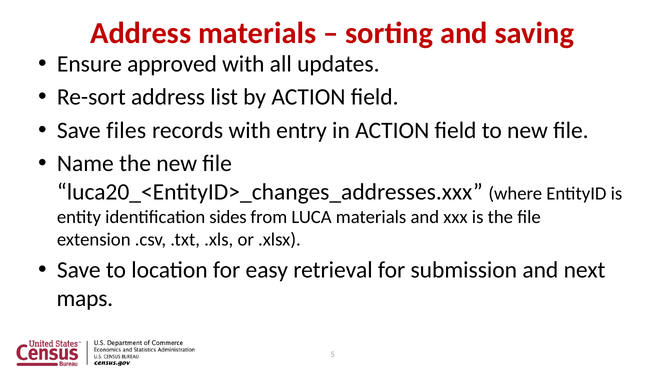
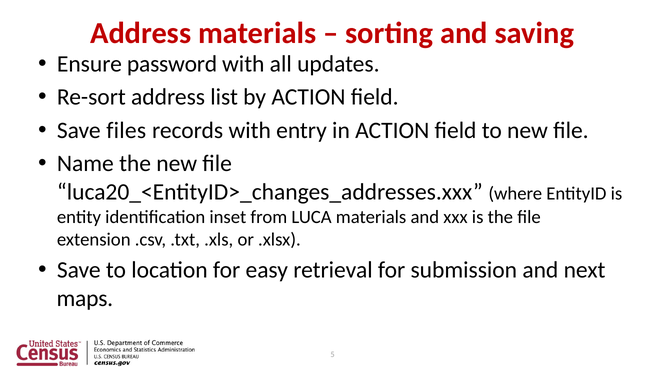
approved: approved -> password (172, 64)
sides: sides -> inset (228, 217)
